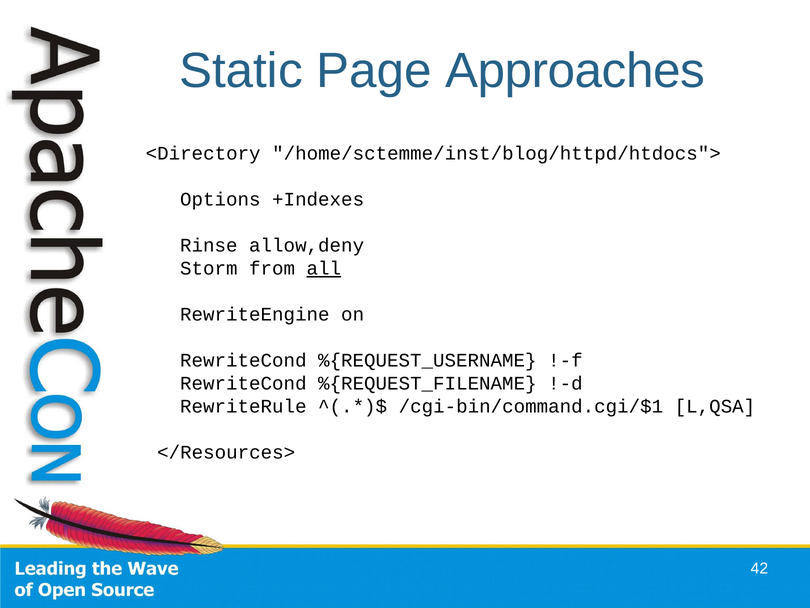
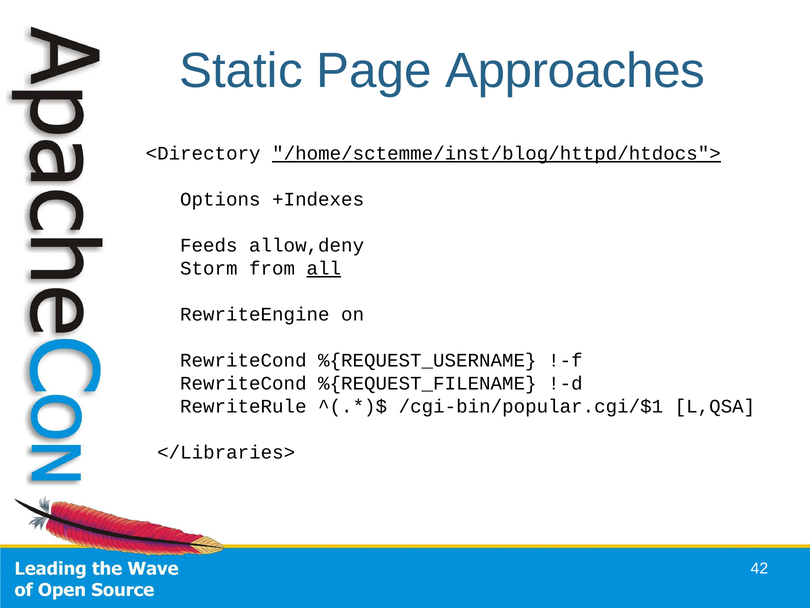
/home/sctemme/inst/blog/httpd/htdocs"> underline: none -> present (496, 153)
Rinse: Rinse -> Feeds (209, 245)
/cgi-bin/command.cgi/$1: /cgi-bin/command.cgi/$1 -> /cgi-bin/popular.cgi/$1 (531, 406)
</Resources>: </Resources> -> </Libraries> (226, 452)
